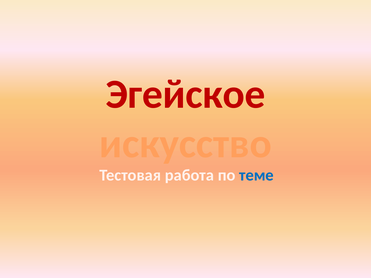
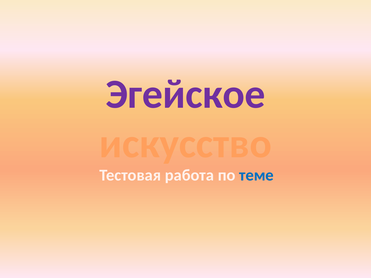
Эгейское colour: red -> purple (185, 94)
